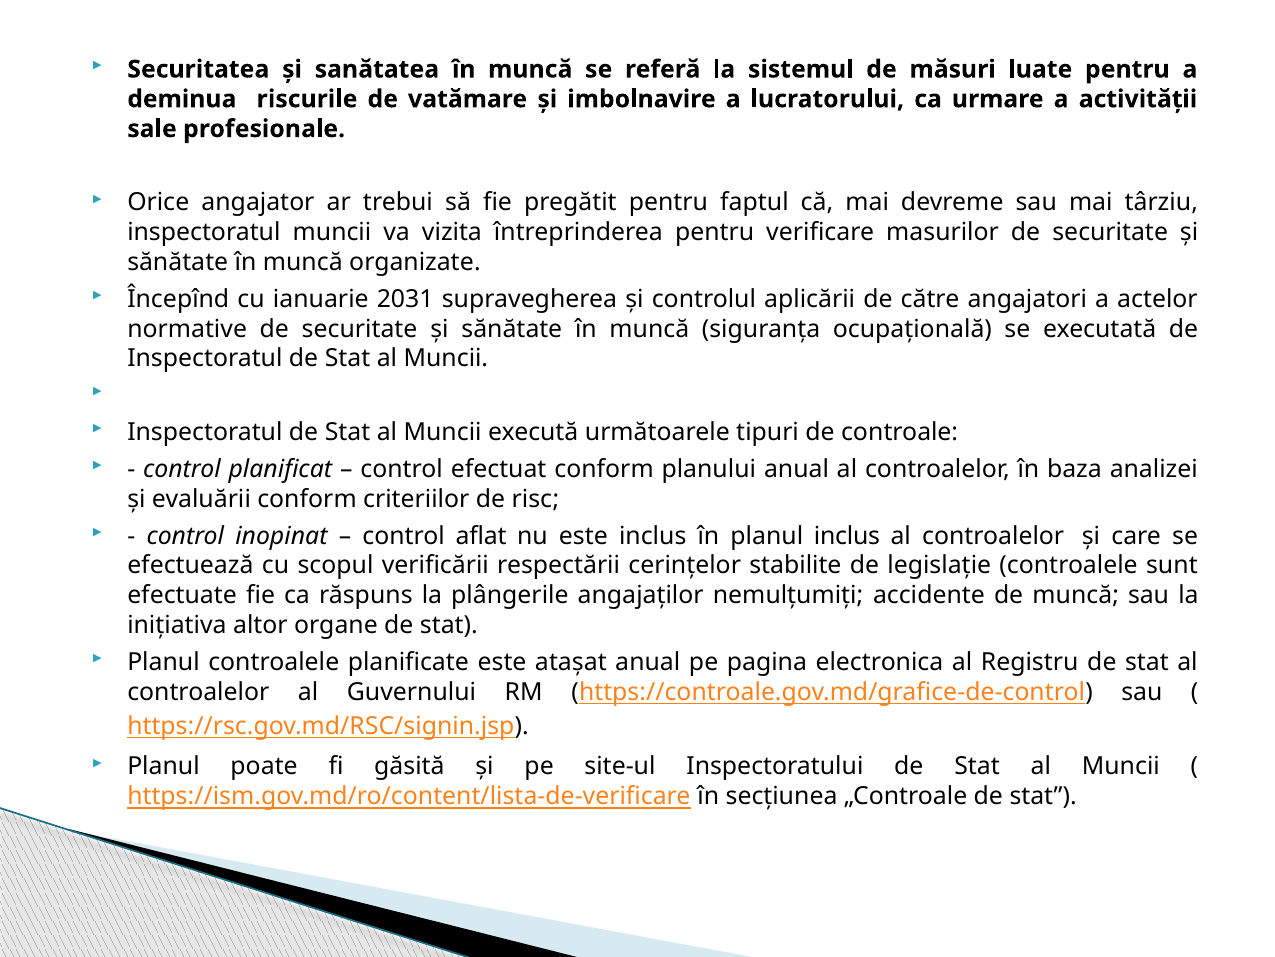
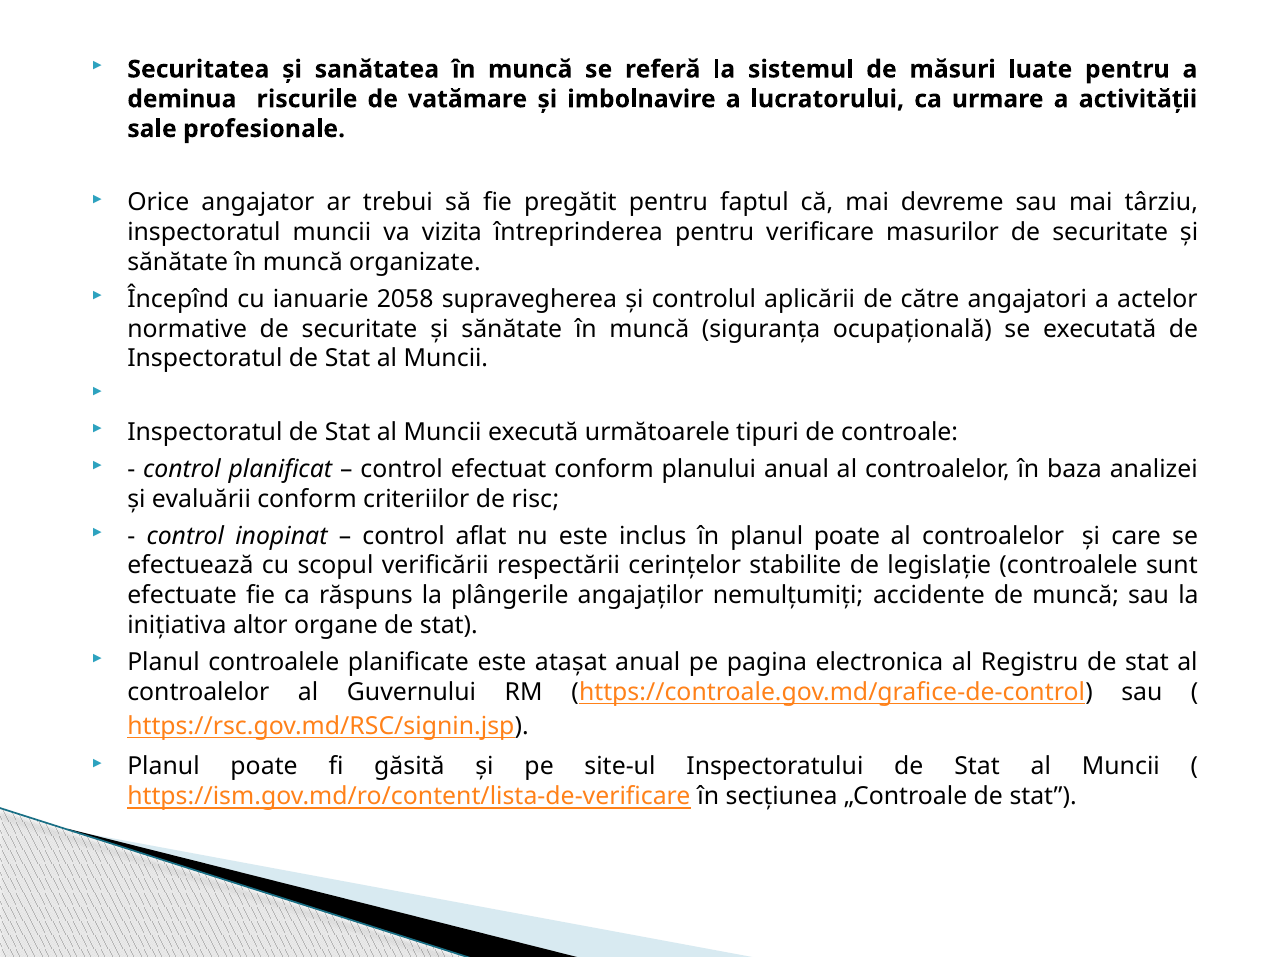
2031: 2031 -> 2058 (405, 299)
în planul inclus: inclus -> poate (847, 536)
